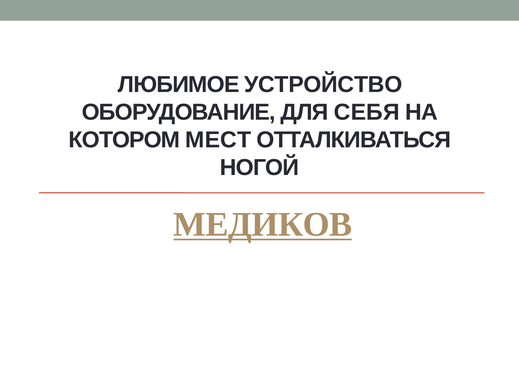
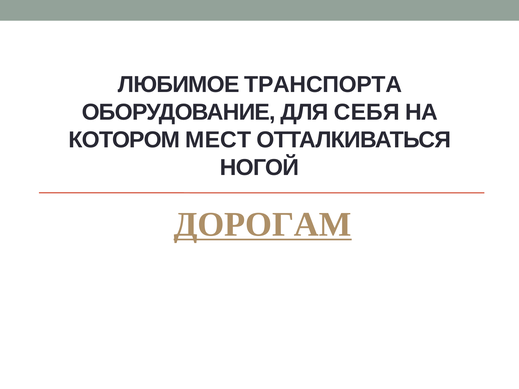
УСТРОЙСТВО: УСТРОЙСТВО -> ТРАНСПОРТА (323, 84)
МЕДИКОВ: МЕДИКОВ -> ДОРОГАМ (263, 224)
